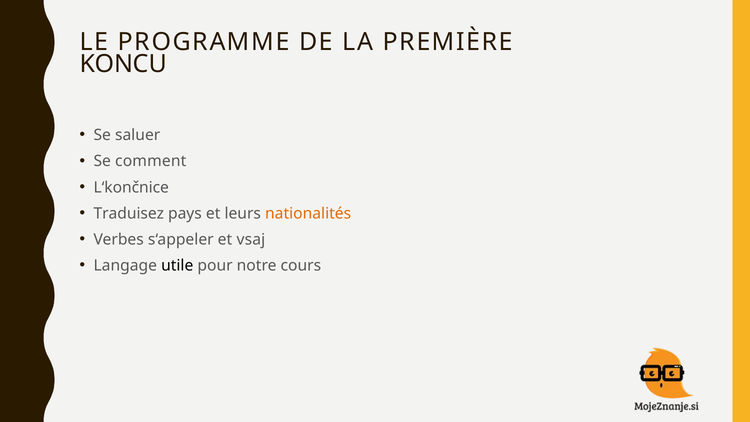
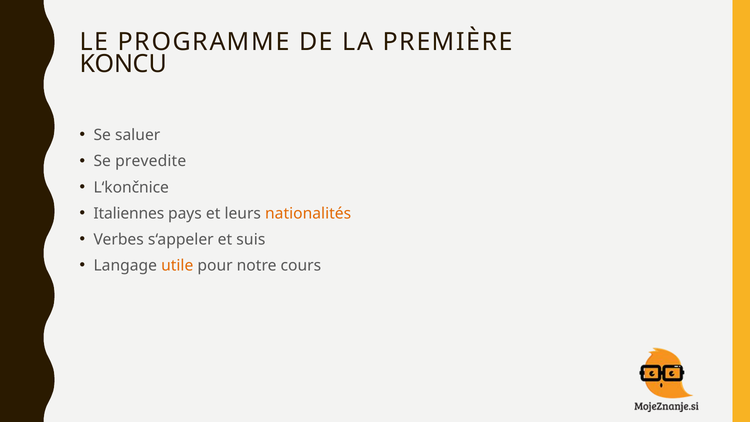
comment: comment -> prevedite (151, 161)
Traduisez: Traduisez -> Italiennes (129, 213)
vsaj: vsaj -> suis (251, 240)
utile colour: black -> orange (177, 266)
